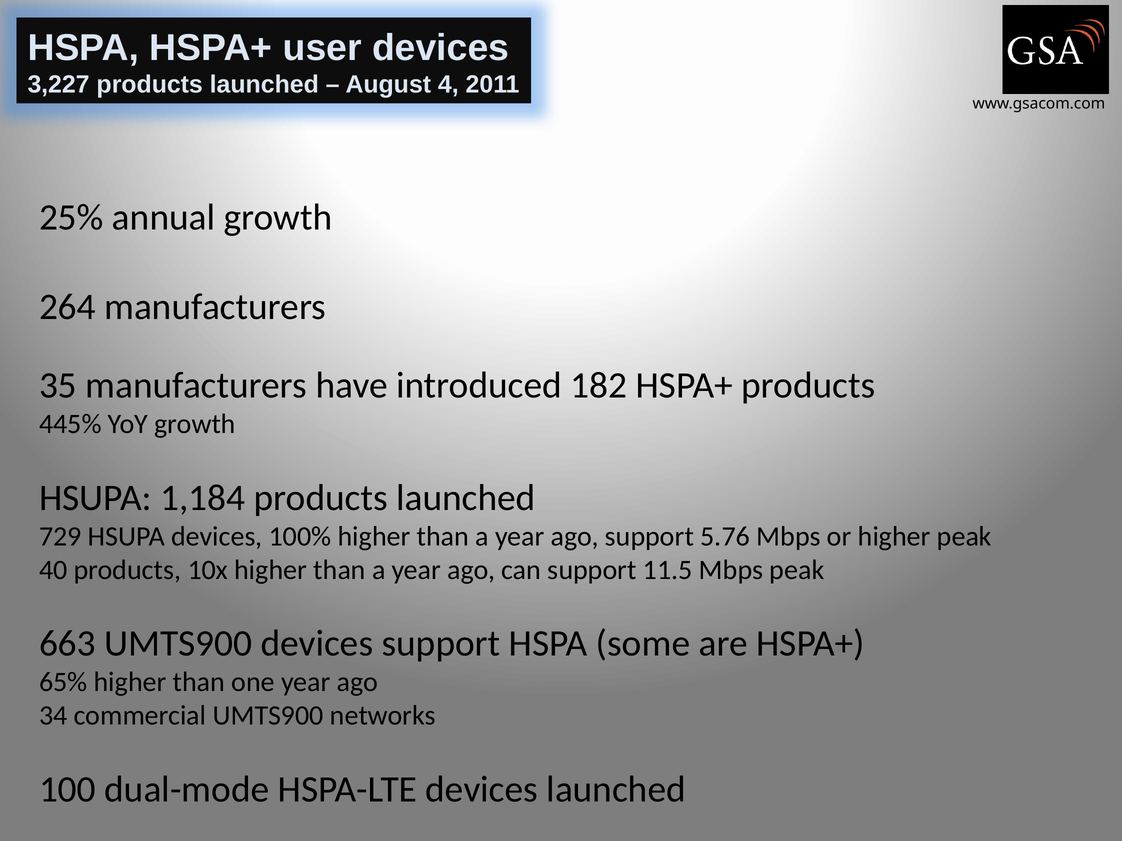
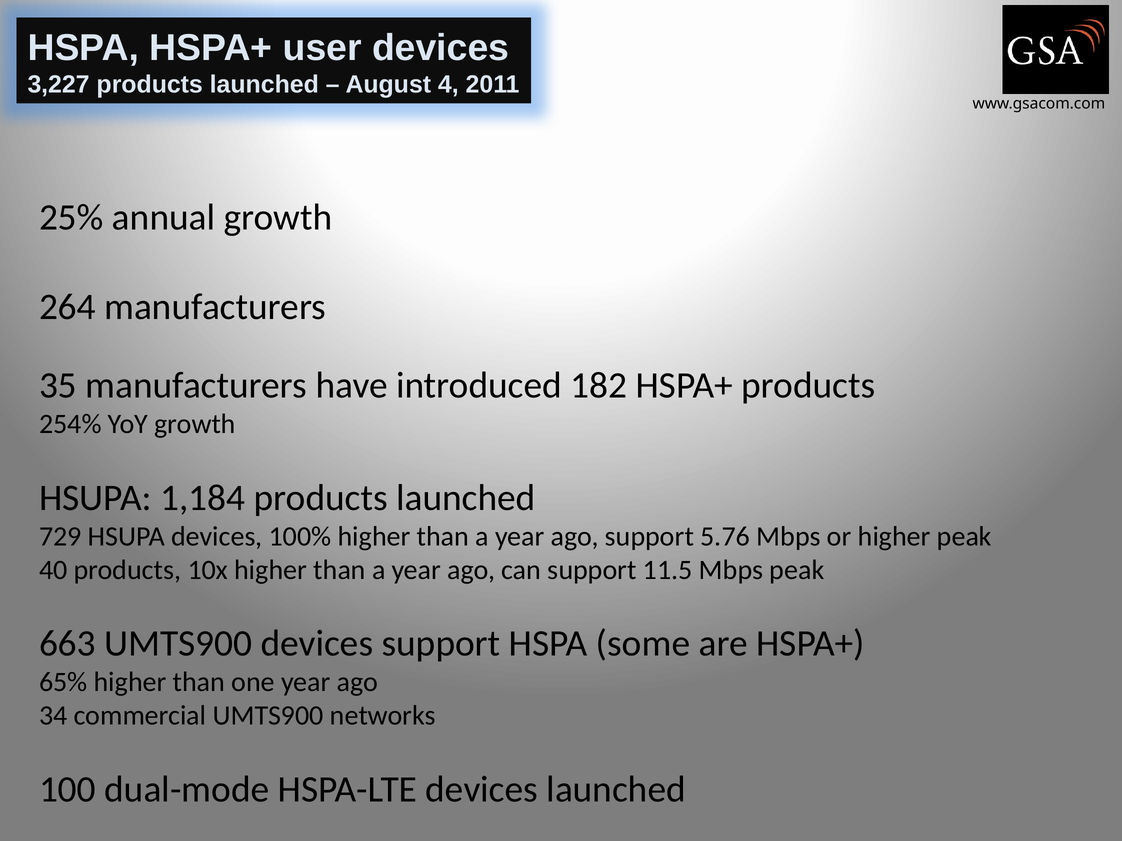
445%: 445% -> 254% (70, 424)
